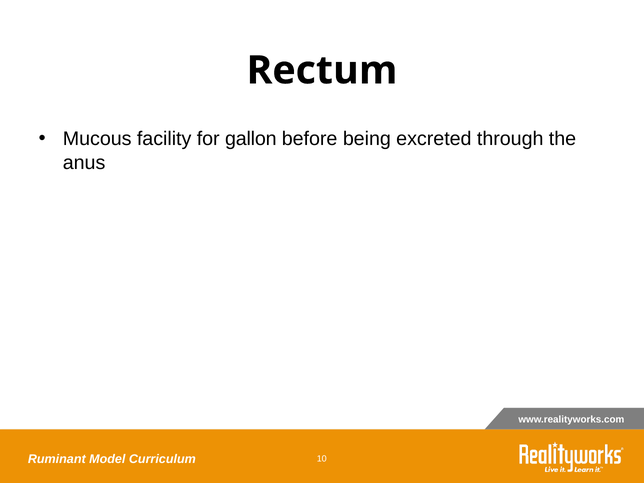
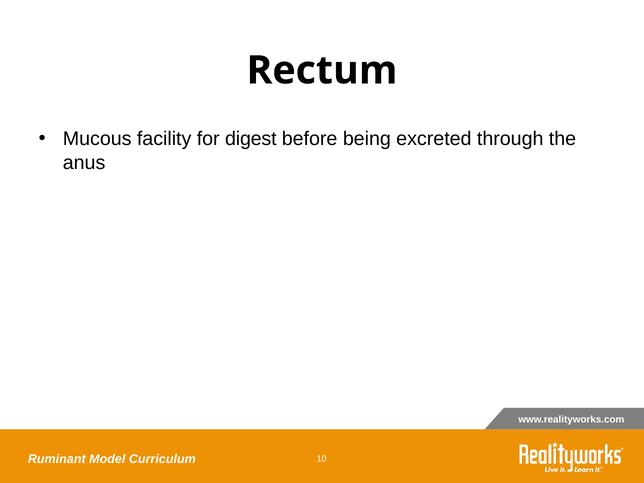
gallon: gallon -> digest (251, 139)
